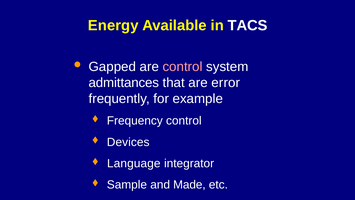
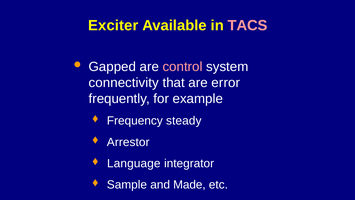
Energy: Energy -> Exciter (113, 26)
TACS colour: white -> pink (248, 26)
admittances: admittances -> connectivity (124, 83)
Frequency control: control -> steady (184, 121)
Devices: Devices -> Arrestor (128, 142)
